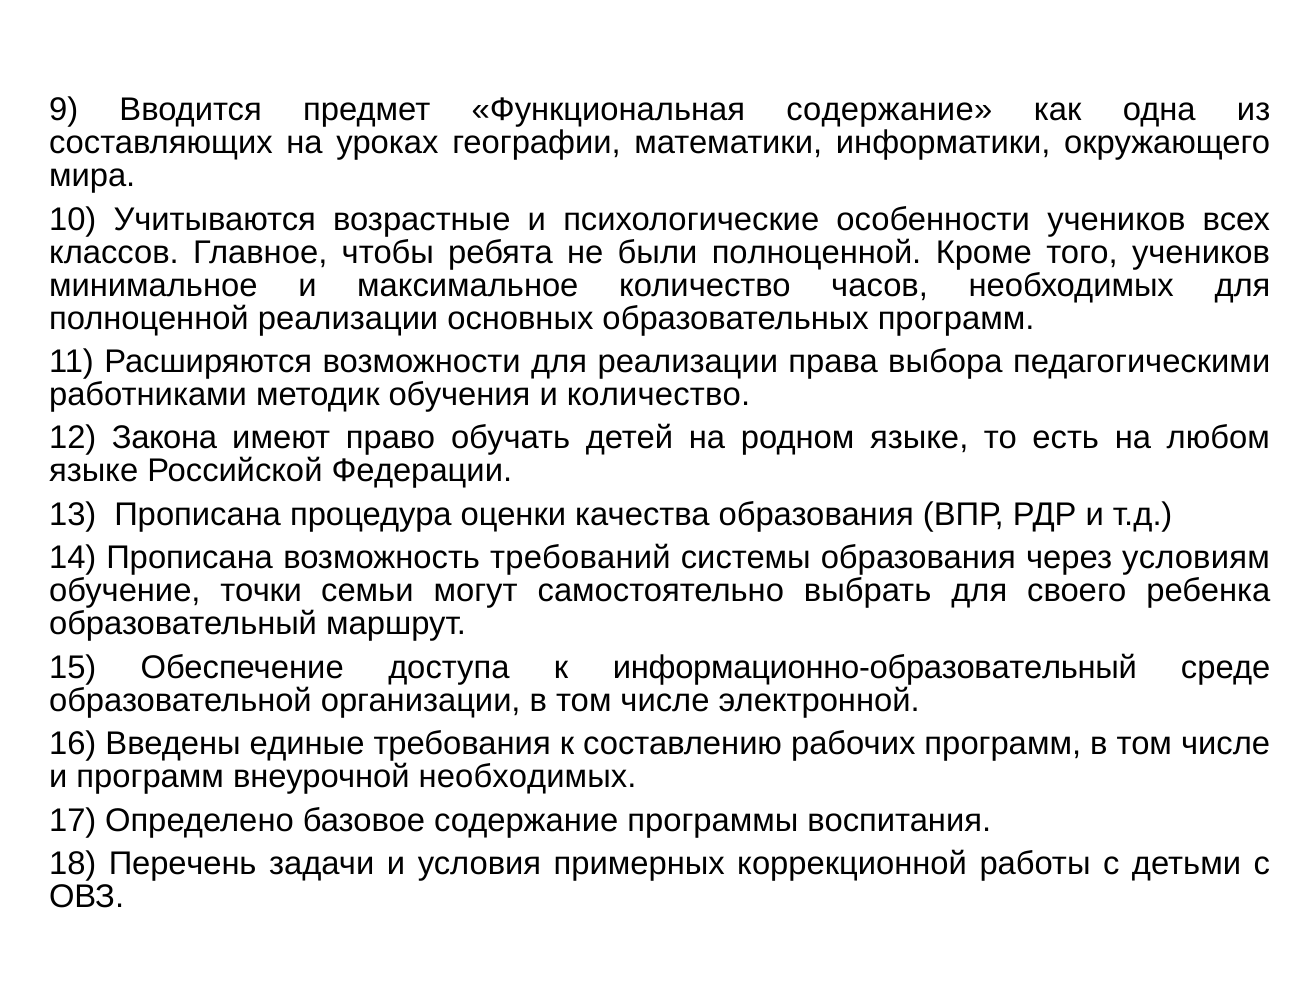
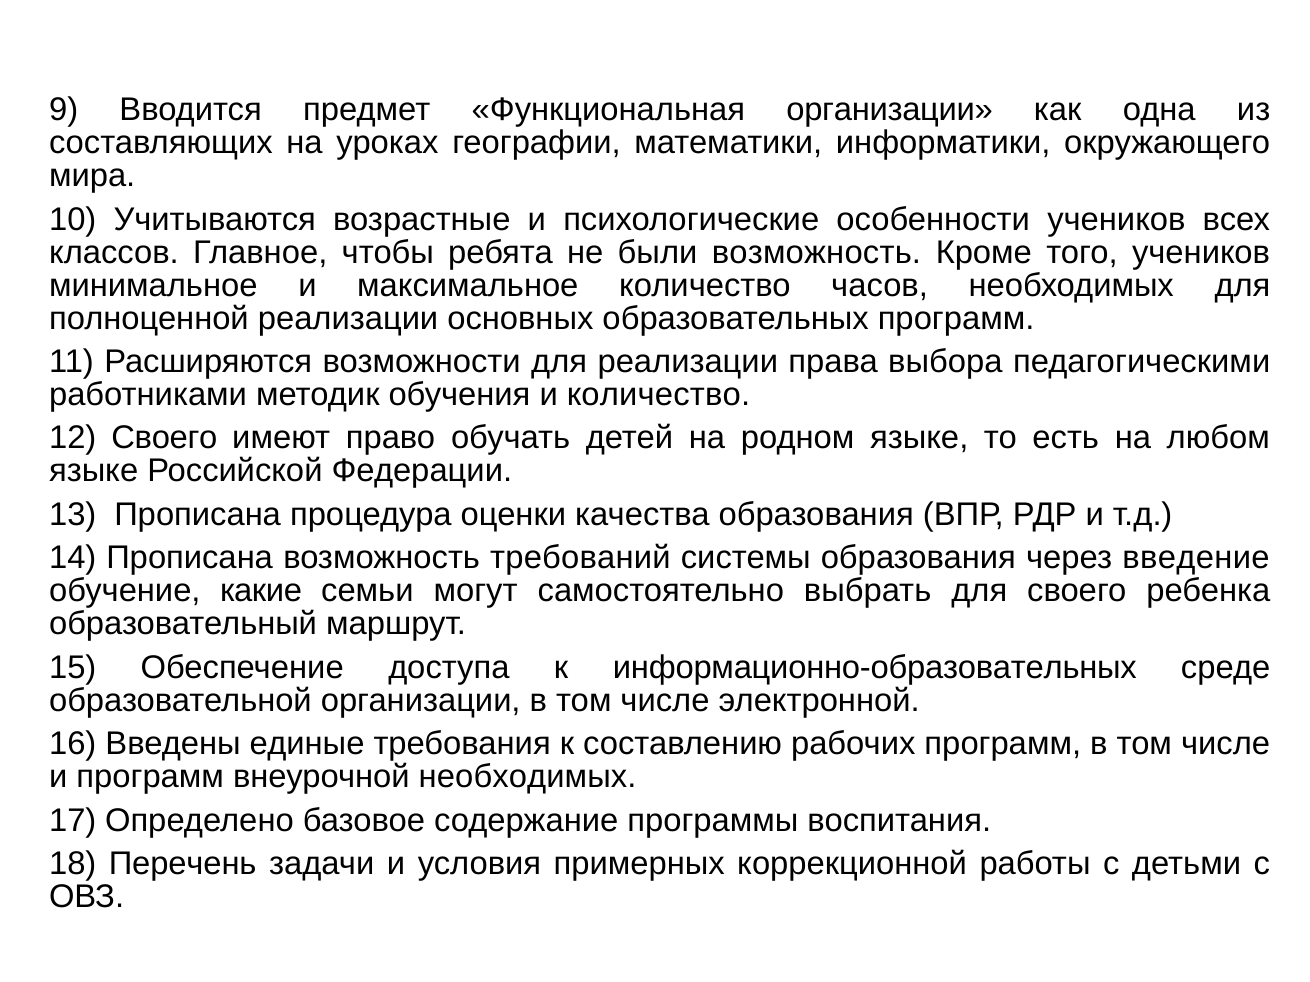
Функциональная содержание: содержание -> организации (890, 110)
были полноценной: полноценной -> возможность (816, 252)
12 Закона: Закона -> Своего (164, 438)
условиям: условиям -> введение (1196, 558)
точки: точки -> какие (261, 591)
информационно-образовательный: информационно-образовательный -> информационно-образовательных (875, 668)
